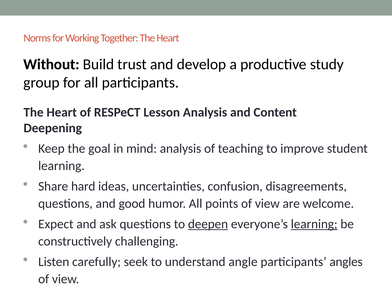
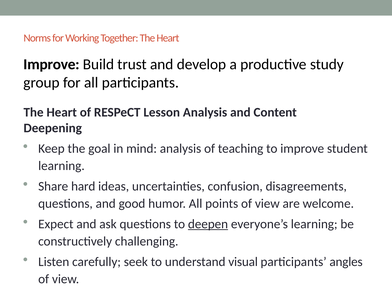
Without: Without -> Improve (51, 64)
learning underline: present -> none (314, 224)
angle: angle -> visual (243, 262)
